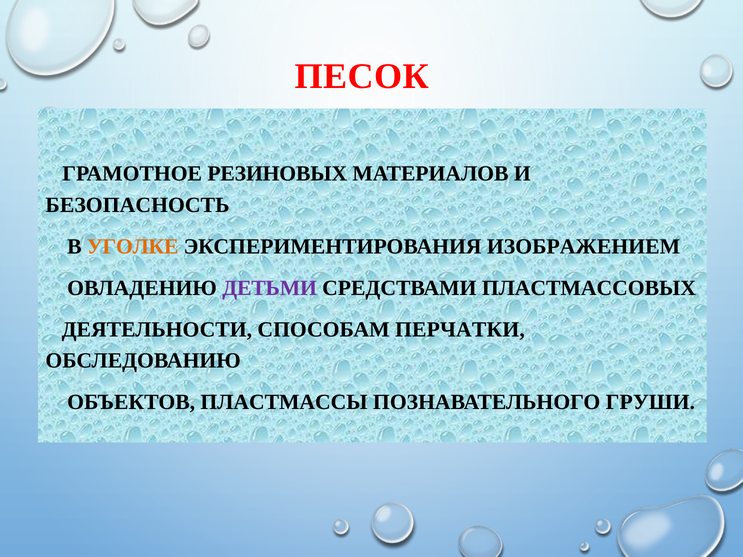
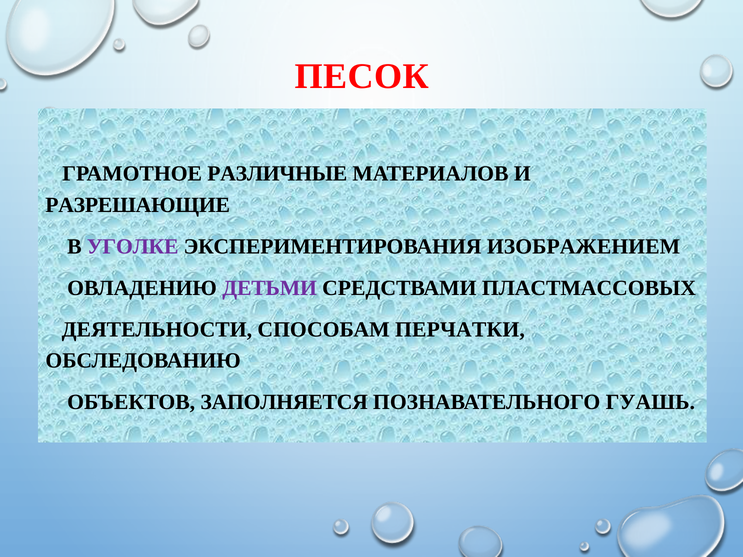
РЕЗИНОВЫХ: РЕЗИНОВЫХ -> РАЗЛИЧНЫЕ (277, 174)
БЕЗОПАСНОСТЬ: БЕЗОПАСНОСТЬ -> РАЗРЕШАЮЩИЕ (138, 205)
УГОЛКЕ colour: orange -> purple (133, 247)
ПЛАСТМАССЫ: ПЛАСТМАССЫ -> ЗАПОЛНЯЕТСЯ (284, 402)
ГРУШИ: ГРУШИ -> ГУАШЬ (650, 402)
